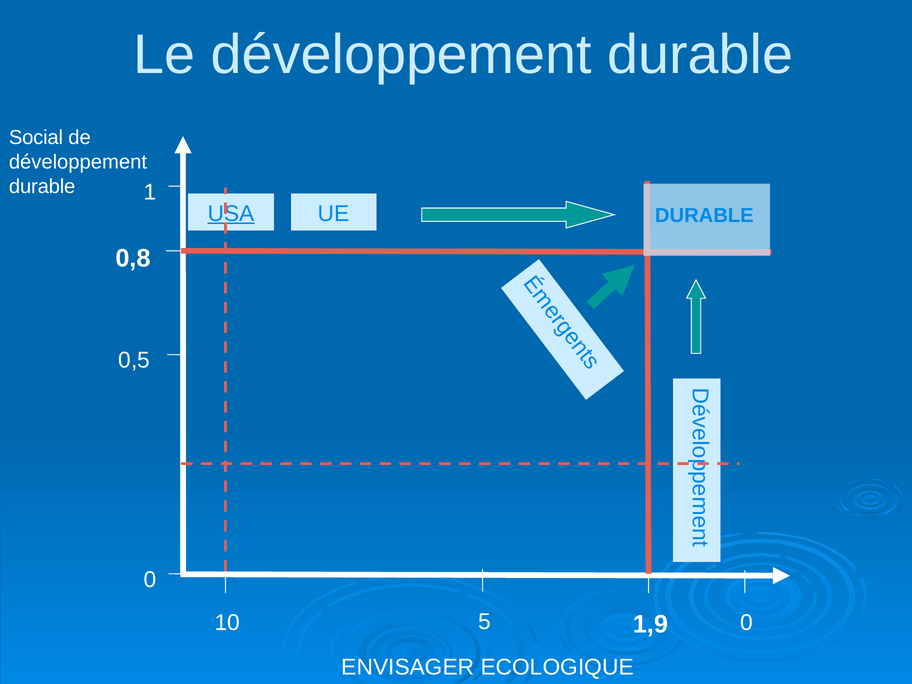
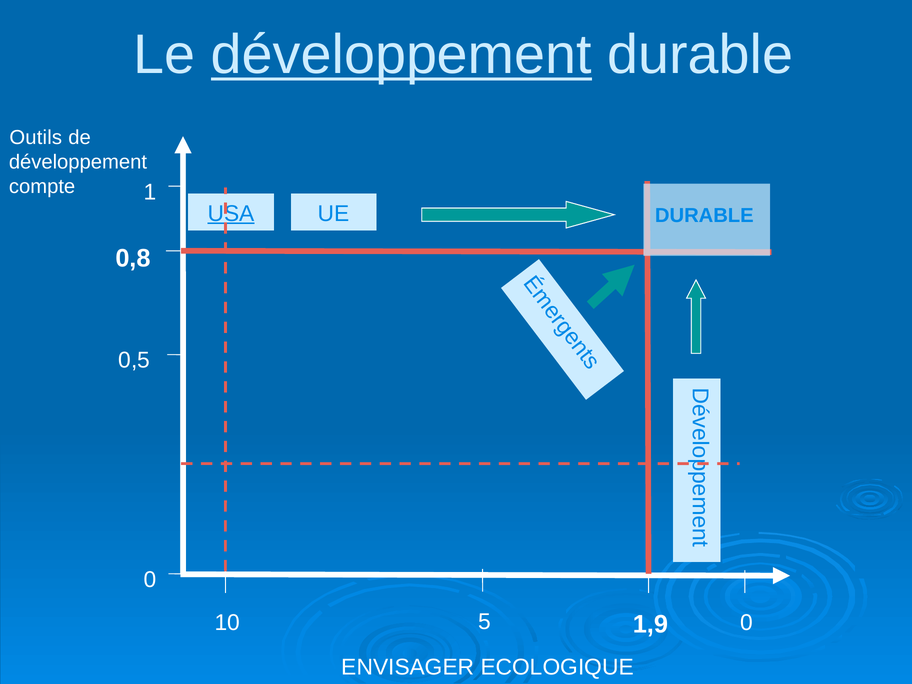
développement underline: none -> present (401, 55)
Social: Social -> Outils (36, 138)
durable: durable -> compte (42, 186)
